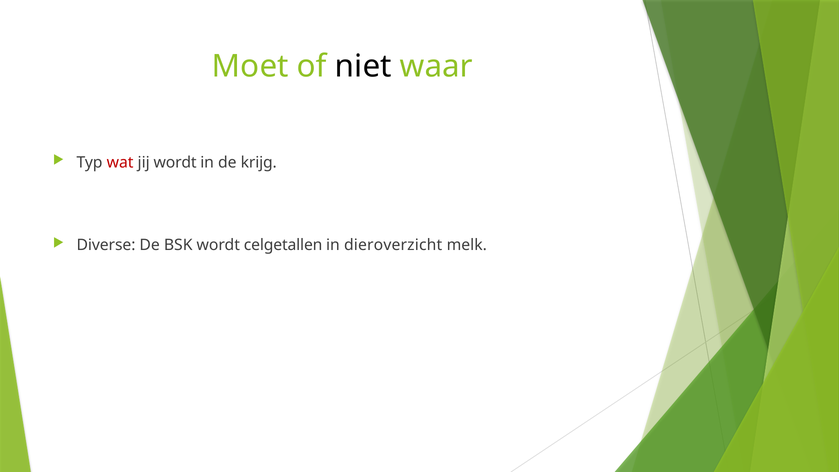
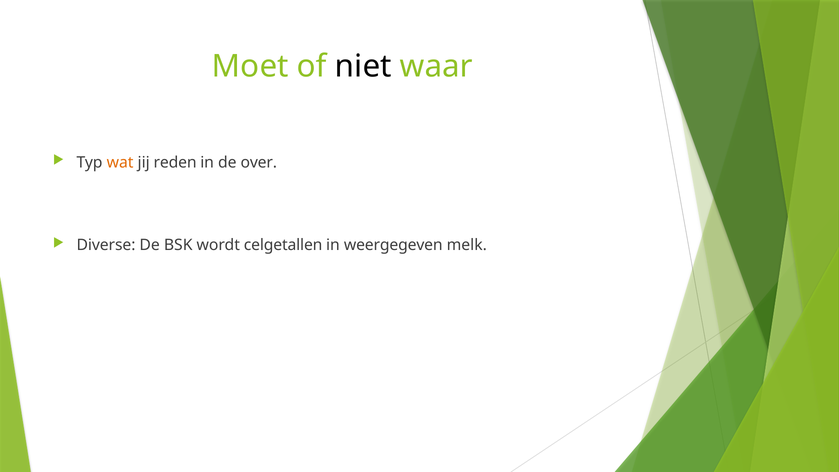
wat colour: red -> orange (120, 162)
jij wordt: wordt -> reden (175, 162)
krijg: krijg -> over (259, 162)
dieroverzicht: dieroverzicht -> weergegeven (393, 245)
